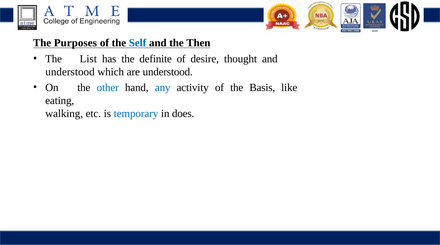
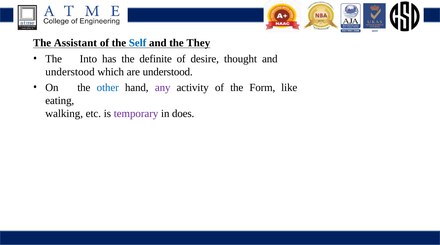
Purposes: Purposes -> Assistant (75, 43)
Then: Then -> They (198, 43)
List: List -> Into (88, 59)
any colour: blue -> purple (163, 87)
Basis: Basis -> Form (262, 87)
temporary colour: blue -> purple (136, 113)
